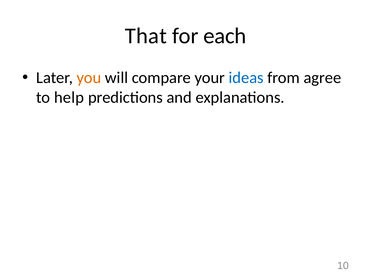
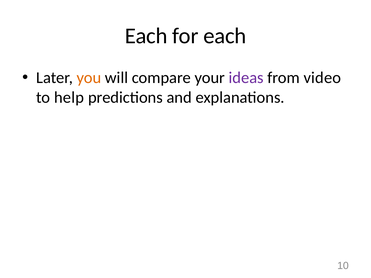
That: That -> Each (146, 36)
ideas colour: blue -> purple (246, 78)
agree: agree -> video (322, 78)
